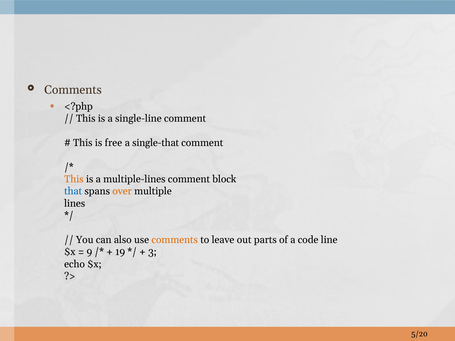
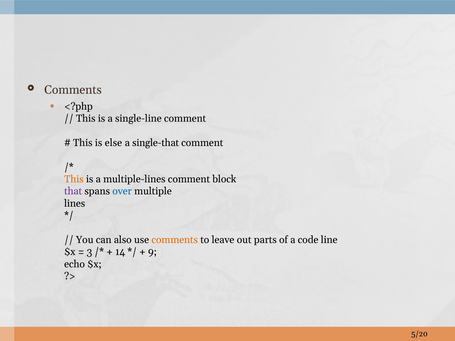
free: free -> else (113, 143)
that colour: blue -> purple (73, 191)
over colour: orange -> blue (122, 191)
9: 9 -> 3 (89, 252)
19: 19 -> 14 (120, 252)
3: 3 -> 9 (152, 252)
